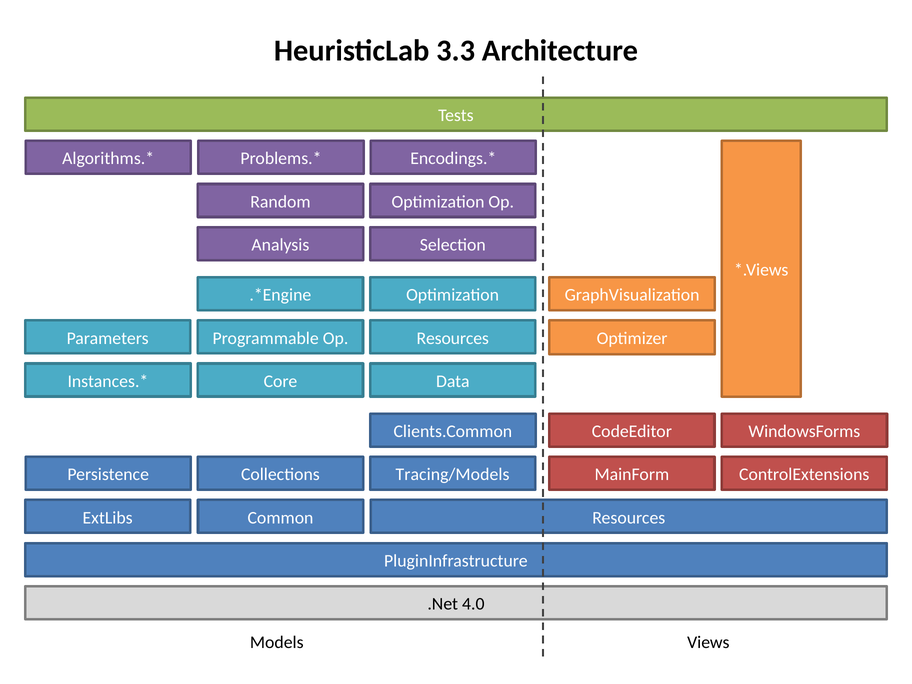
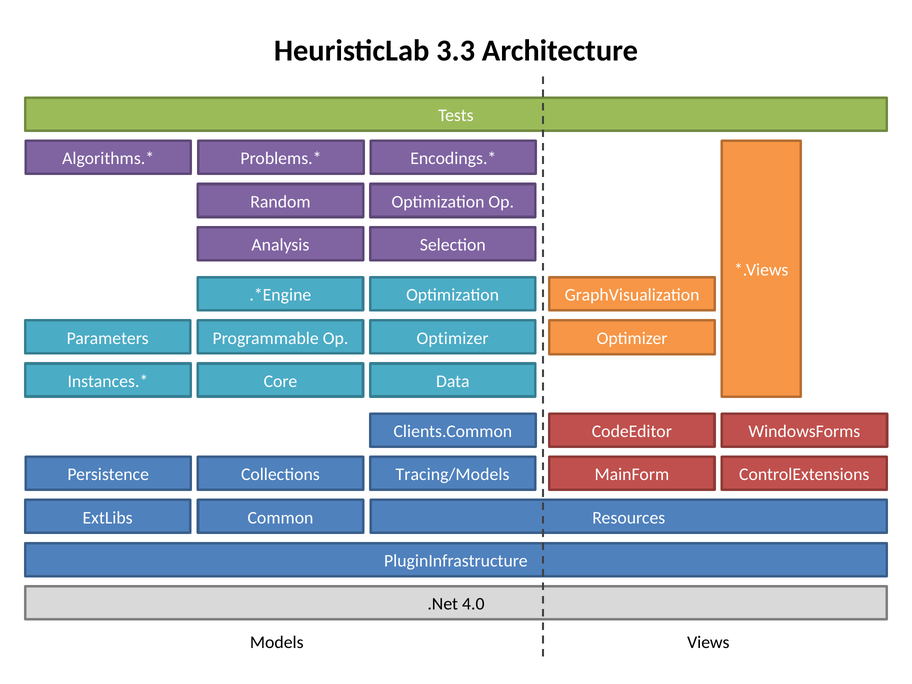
Parameters Resources: Resources -> Optimizer (453, 338)
